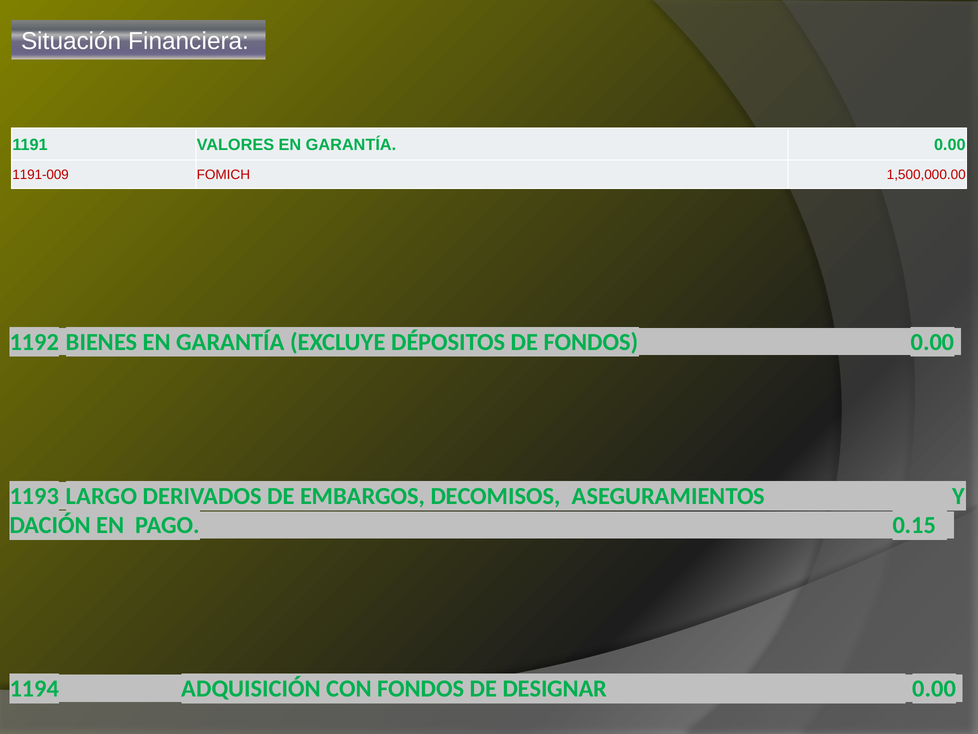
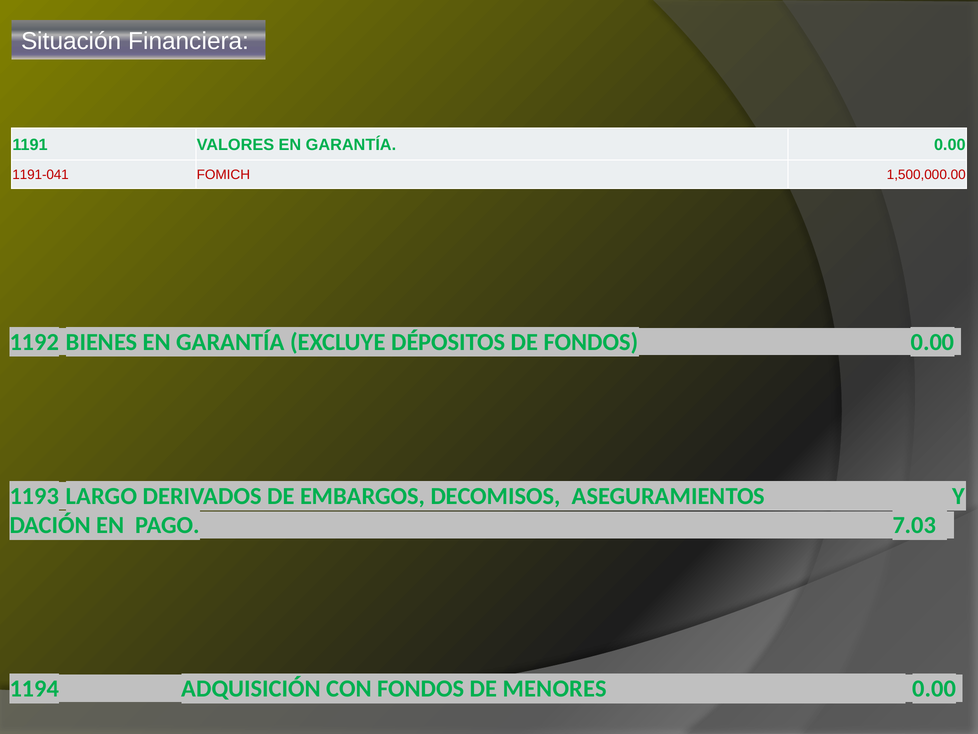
1191-009: 1191-009 -> 1191-041 (41, 175)
0.15: 0.15 -> 7.03 (914, 525)
DESIGNAR: DESIGNAR -> MENORES (555, 688)
